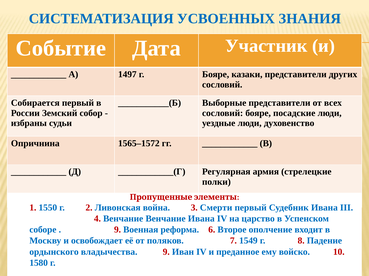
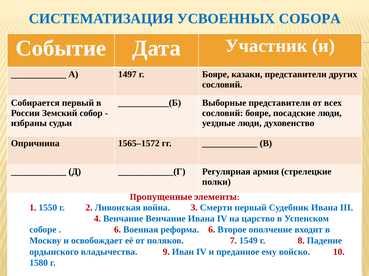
ЗНАНИЯ: ЗНАНИЯ -> СОБОРА (310, 19)
9: 9 -> 6 (118, 230)
